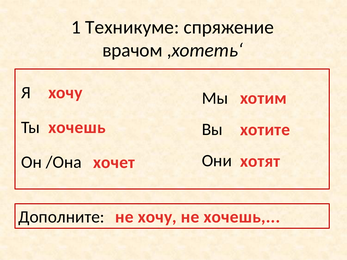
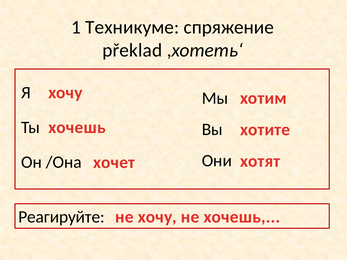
врачом: врачом -> překlad (132, 50)
Дополните: Дополните -> Реагируйте (62, 217)
